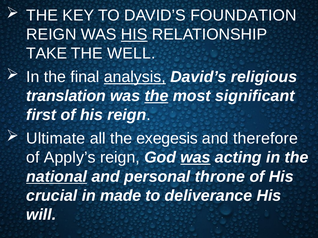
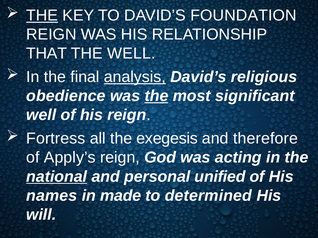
THE underline: none -> present (42, 15)
HIS underline: present -> none (134, 35)
TAKE: TAKE -> THAT (47, 54)
translation: translation -> obedience (66, 96)
first: first -> well (41, 115)
Ultimate: Ultimate -> Fortress (56, 139)
was underline: present -> none (196, 158)
throne: throne -> unified (220, 177)
crucial: crucial -> names (52, 196)
deliverance: deliverance -> determined (208, 196)
